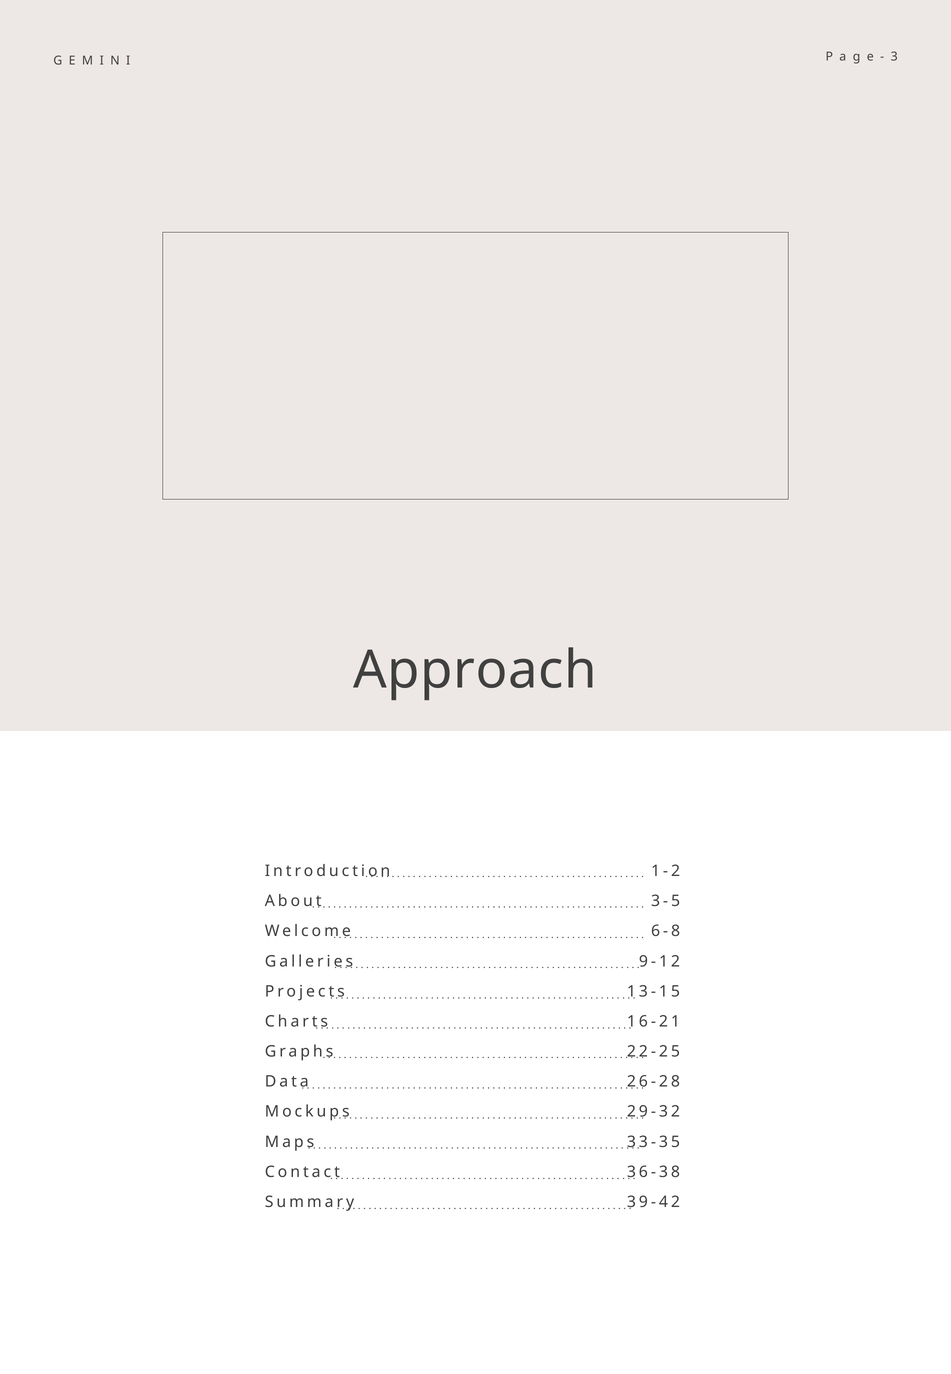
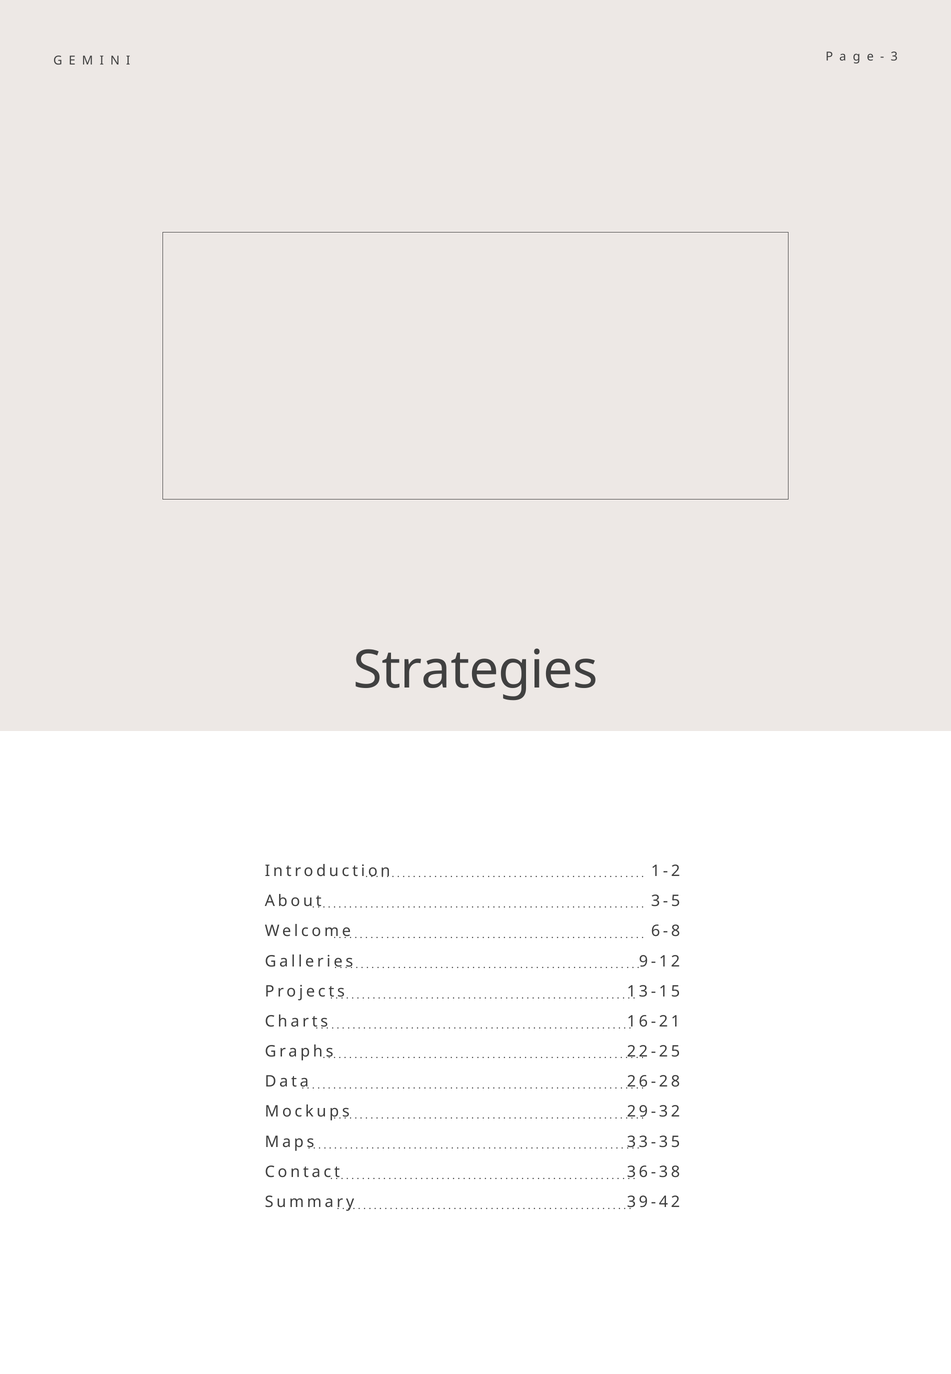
Approach: Approach -> Strategies (476, 670)
